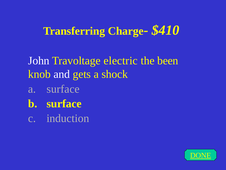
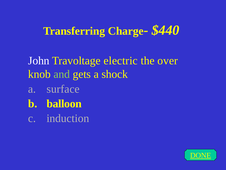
$410: $410 -> $440 (166, 30)
been: been -> over (168, 60)
and colour: white -> light green (62, 74)
surface: surface -> balloon (64, 103)
